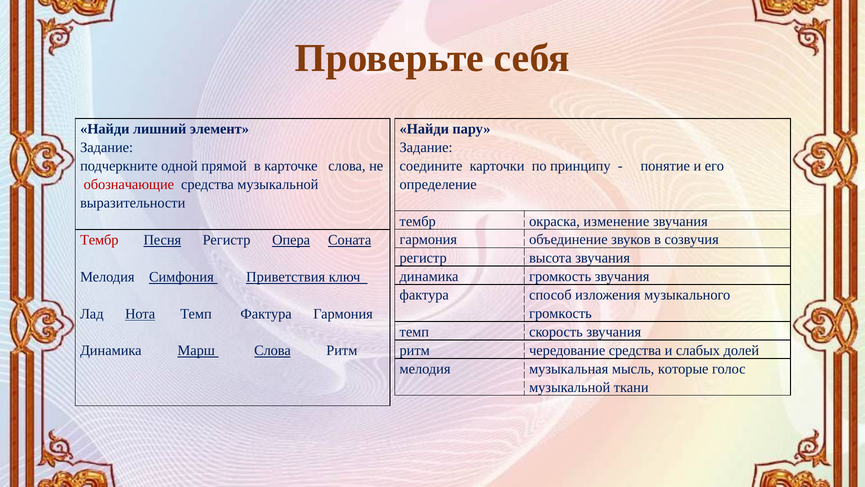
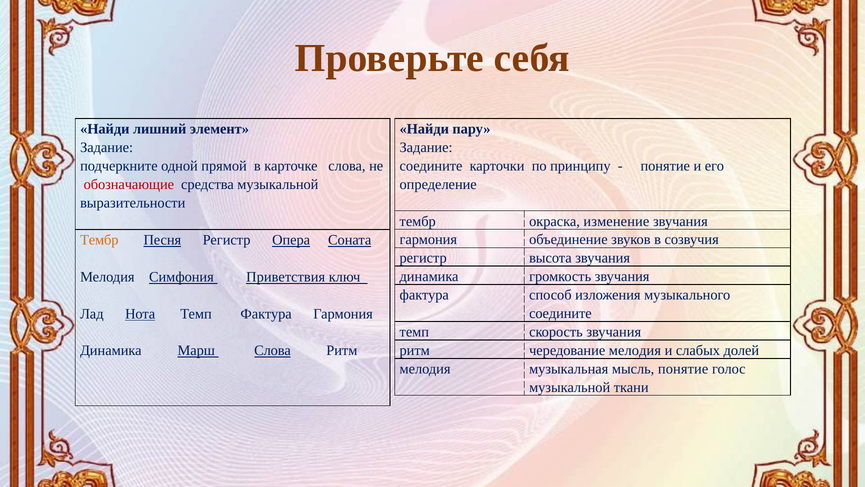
Тембр colour: red -> orange (99, 240)
громкость: громкость -> соедините (560, 313)
чередование средства: средства -> мелодия (635, 350)
мысль которые: которые -> понятие (683, 369)
